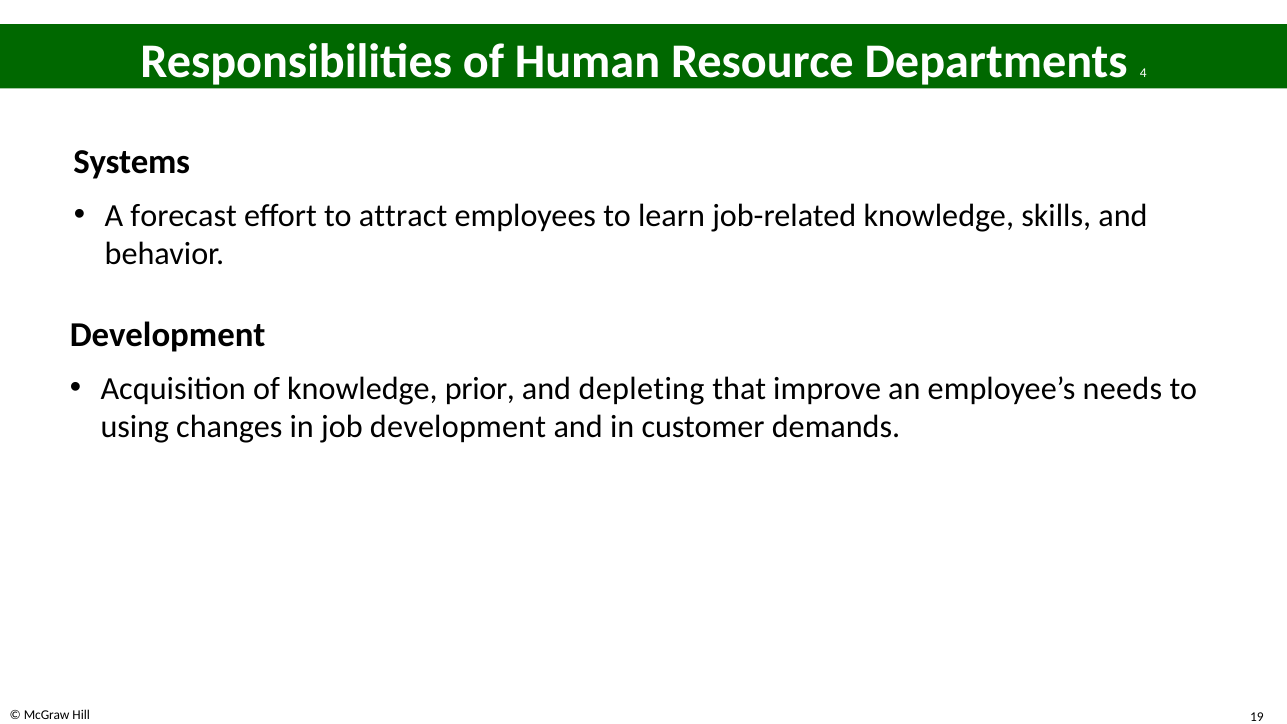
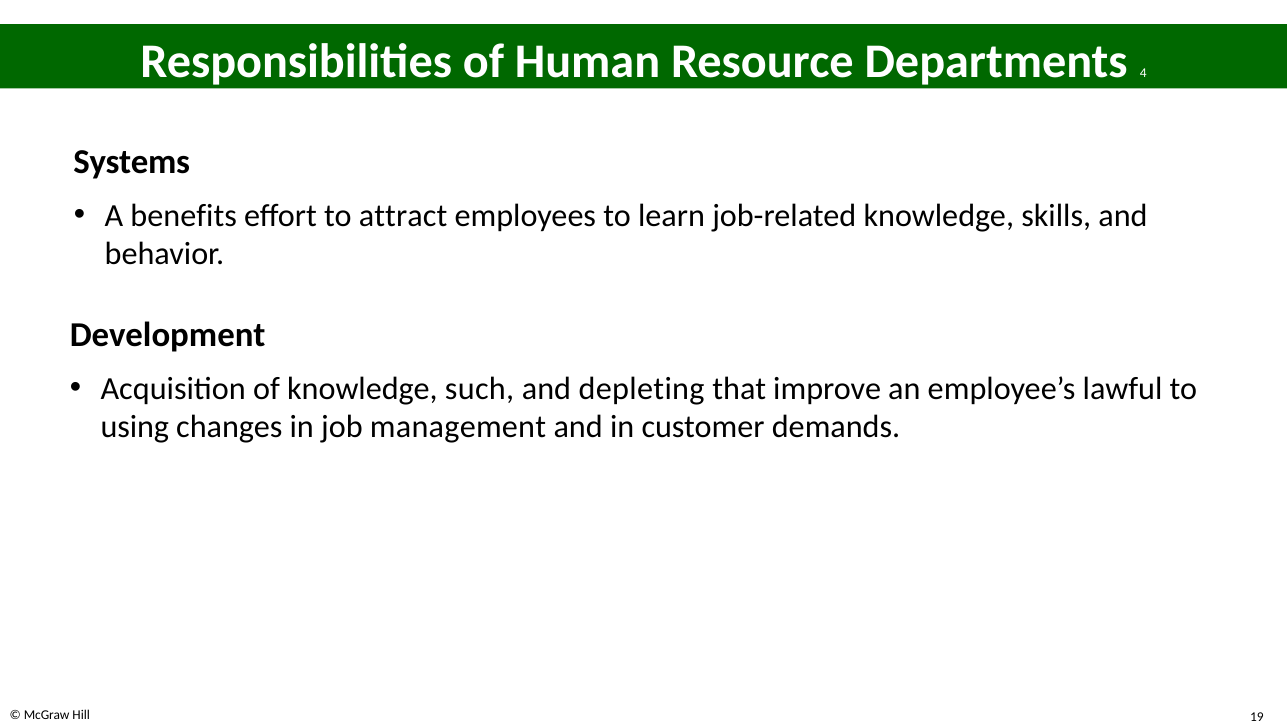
forecast: forecast -> benefits (184, 215)
prior: prior -> such (480, 389)
needs: needs -> lawful (1123, 389)
job development: development -> management (458, 427)
